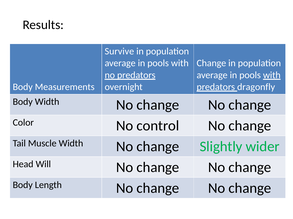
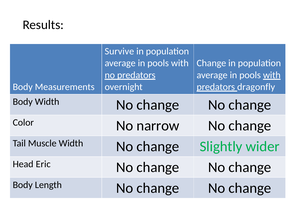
control: control -> narrow (158, 126)
Will: Will -> Eric (43, 165)
